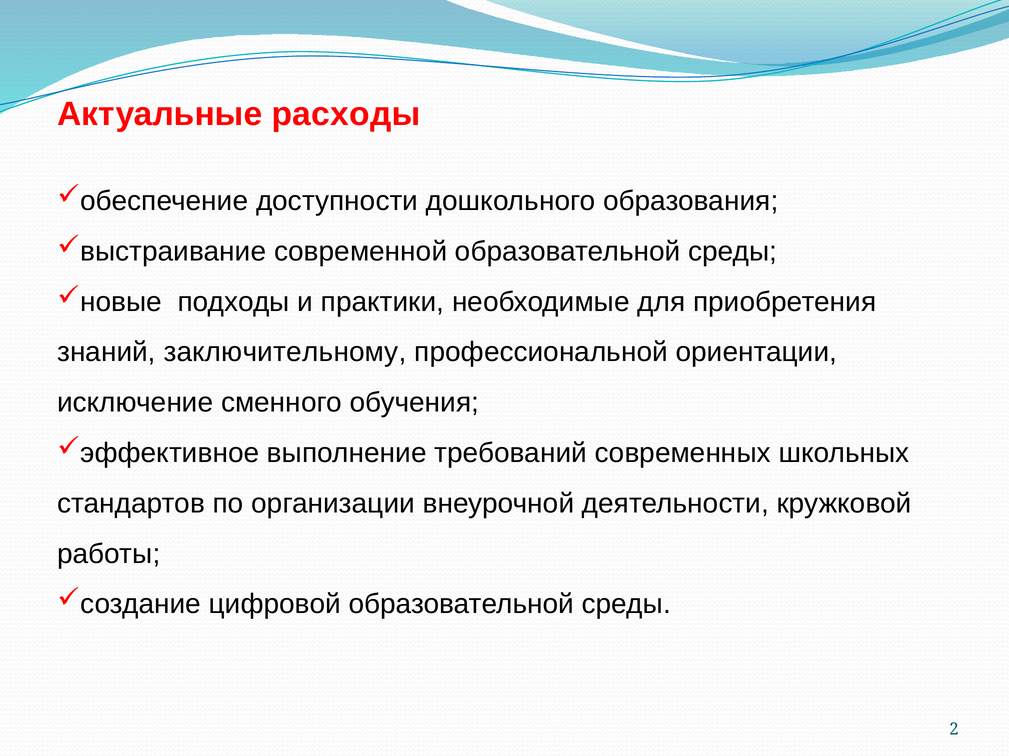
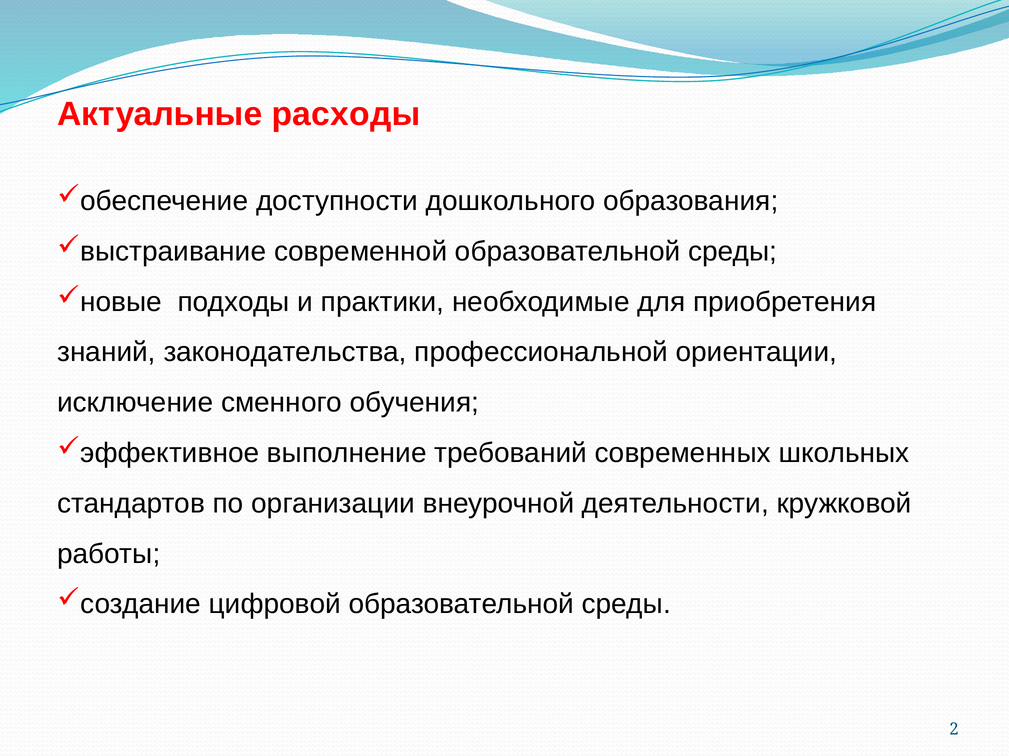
заключительному: заключительному -> законодательства (285, 353)
